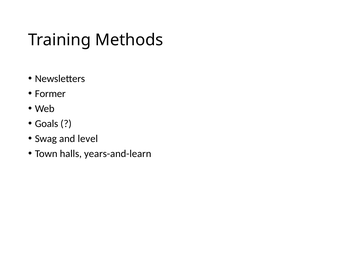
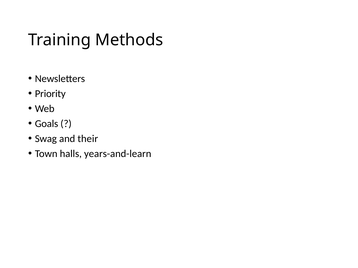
Former: Former -> Priority (50, 94)
level: level -> their (88, 139)
